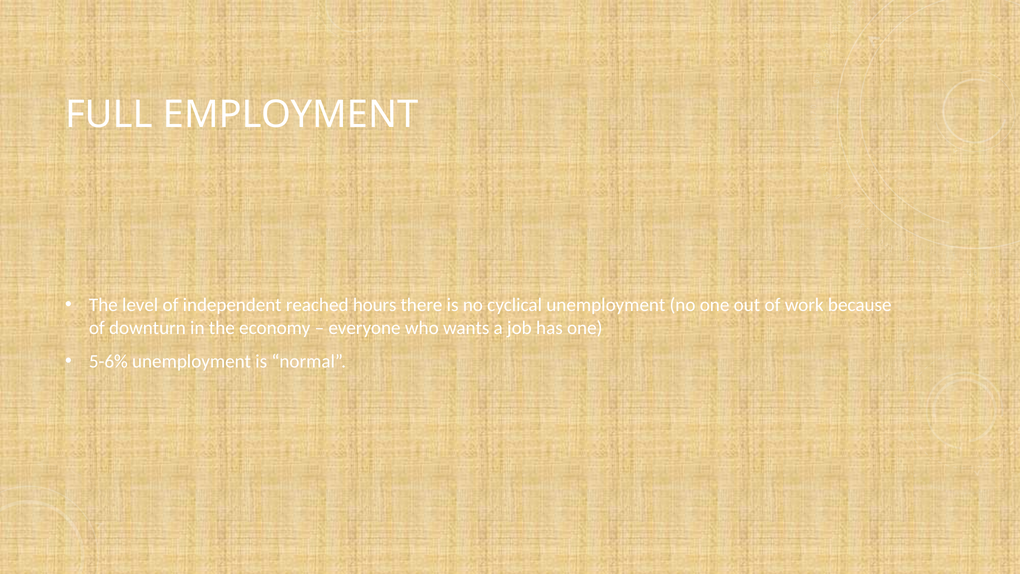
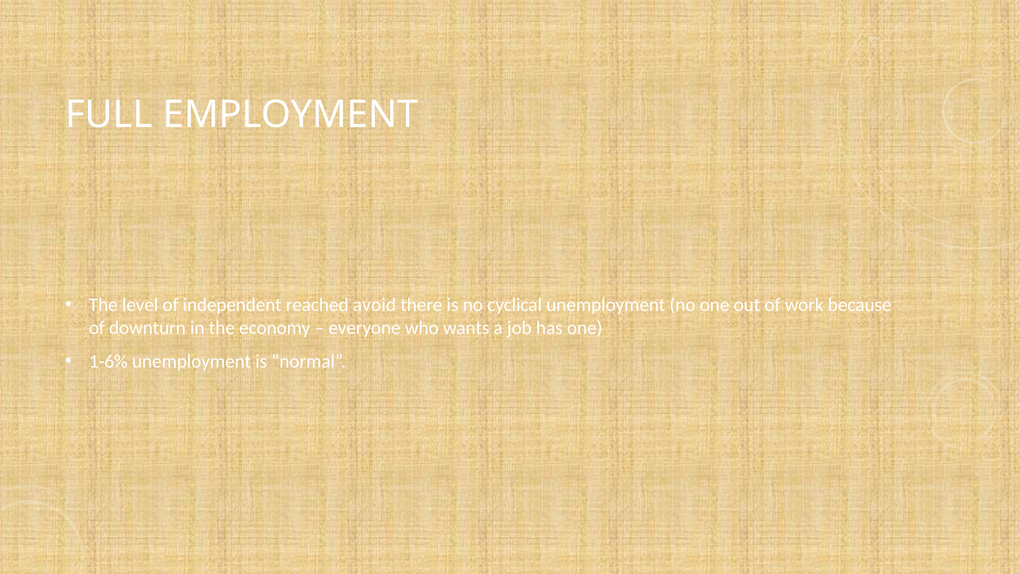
hours: hours -> avoid (374, 305)
5-6%: 5-6% -> 1-6% (108, 361)
